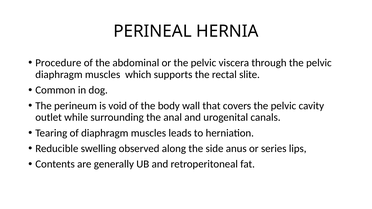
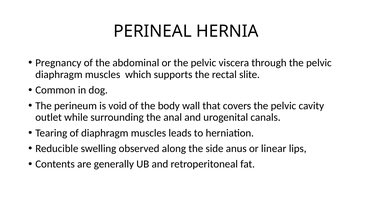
Procedure: Procedure -> Pregnancy (58, 63)
series: series -> linear (274, 149)
